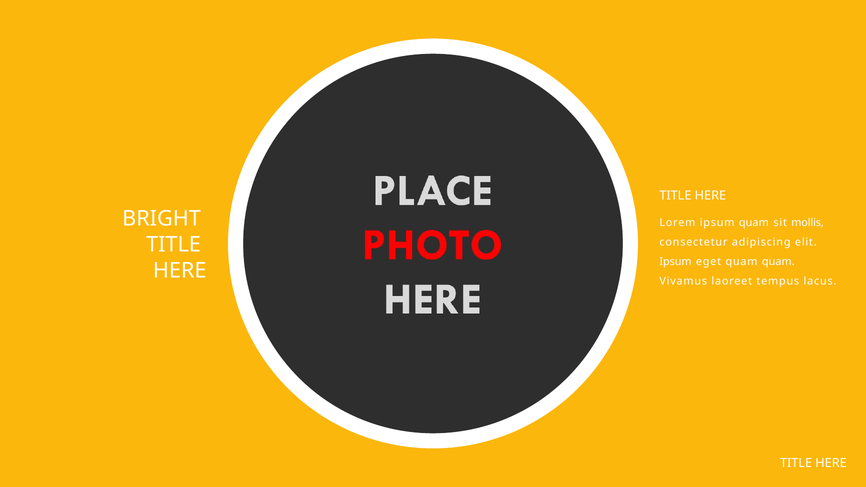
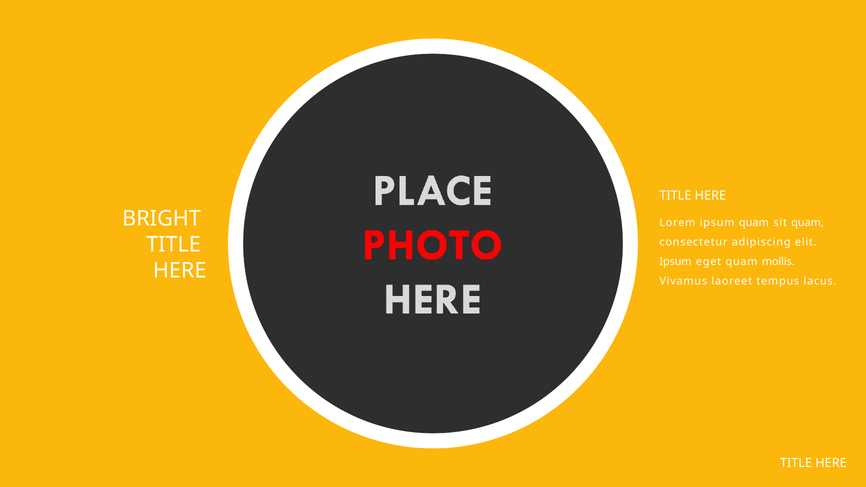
sit mollis: mollis -> quam (808, 223)
quam quam: quam -> mollis (778, 262)
